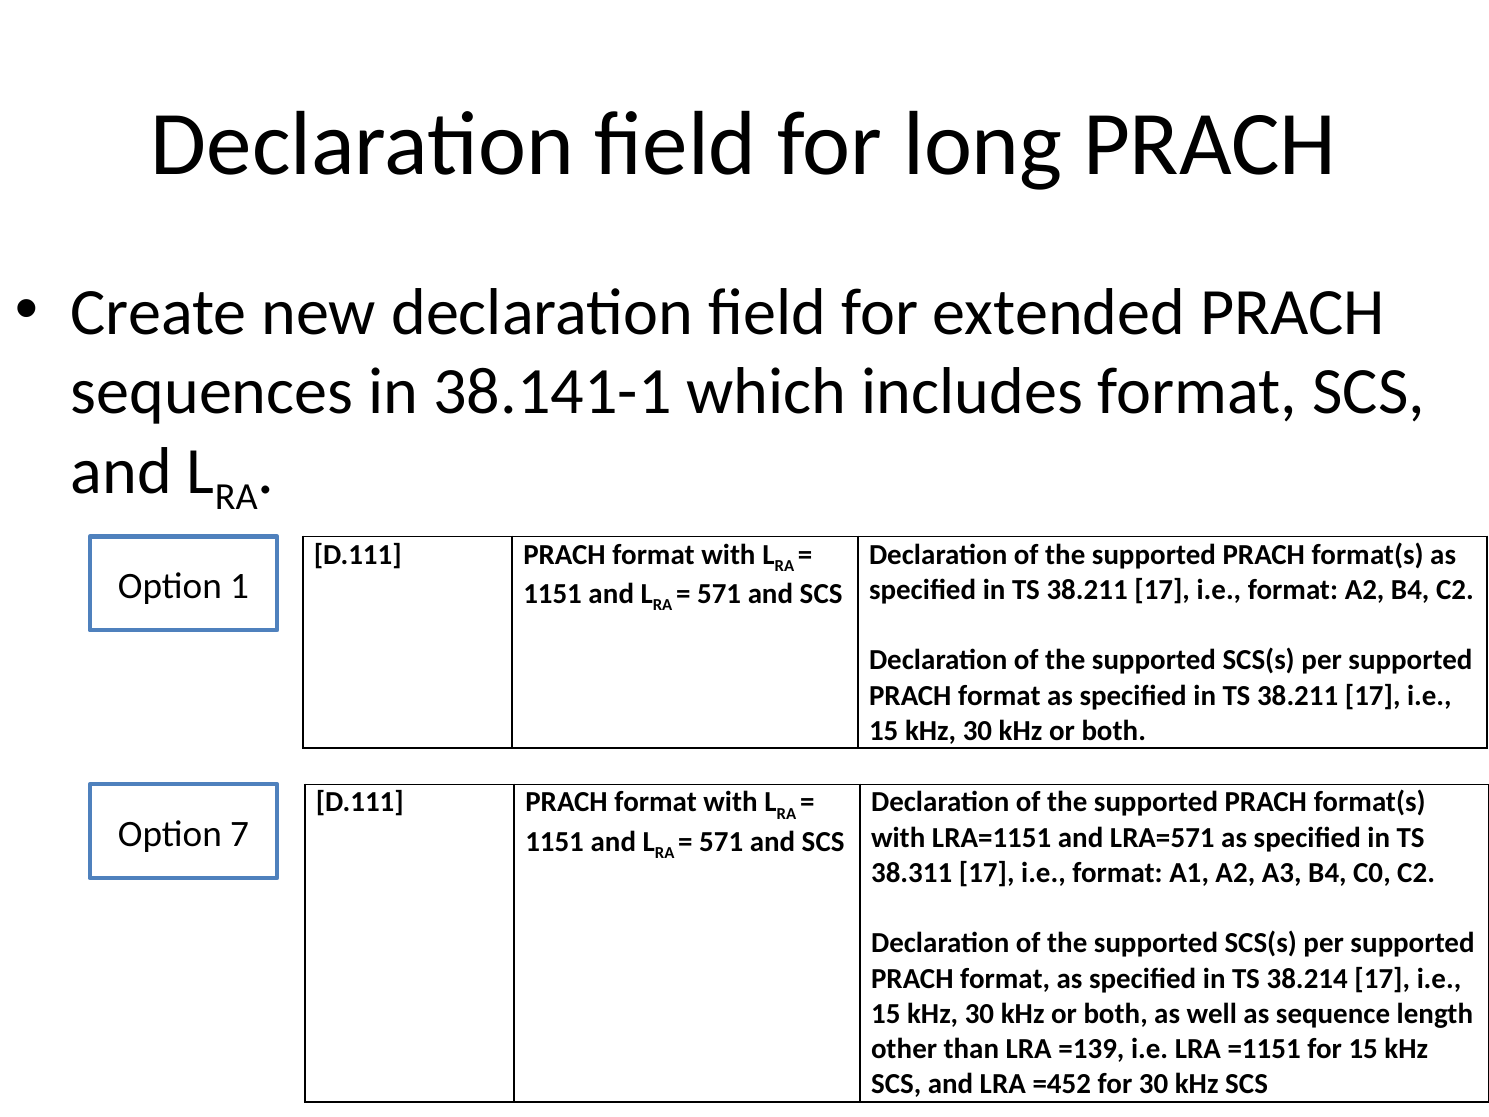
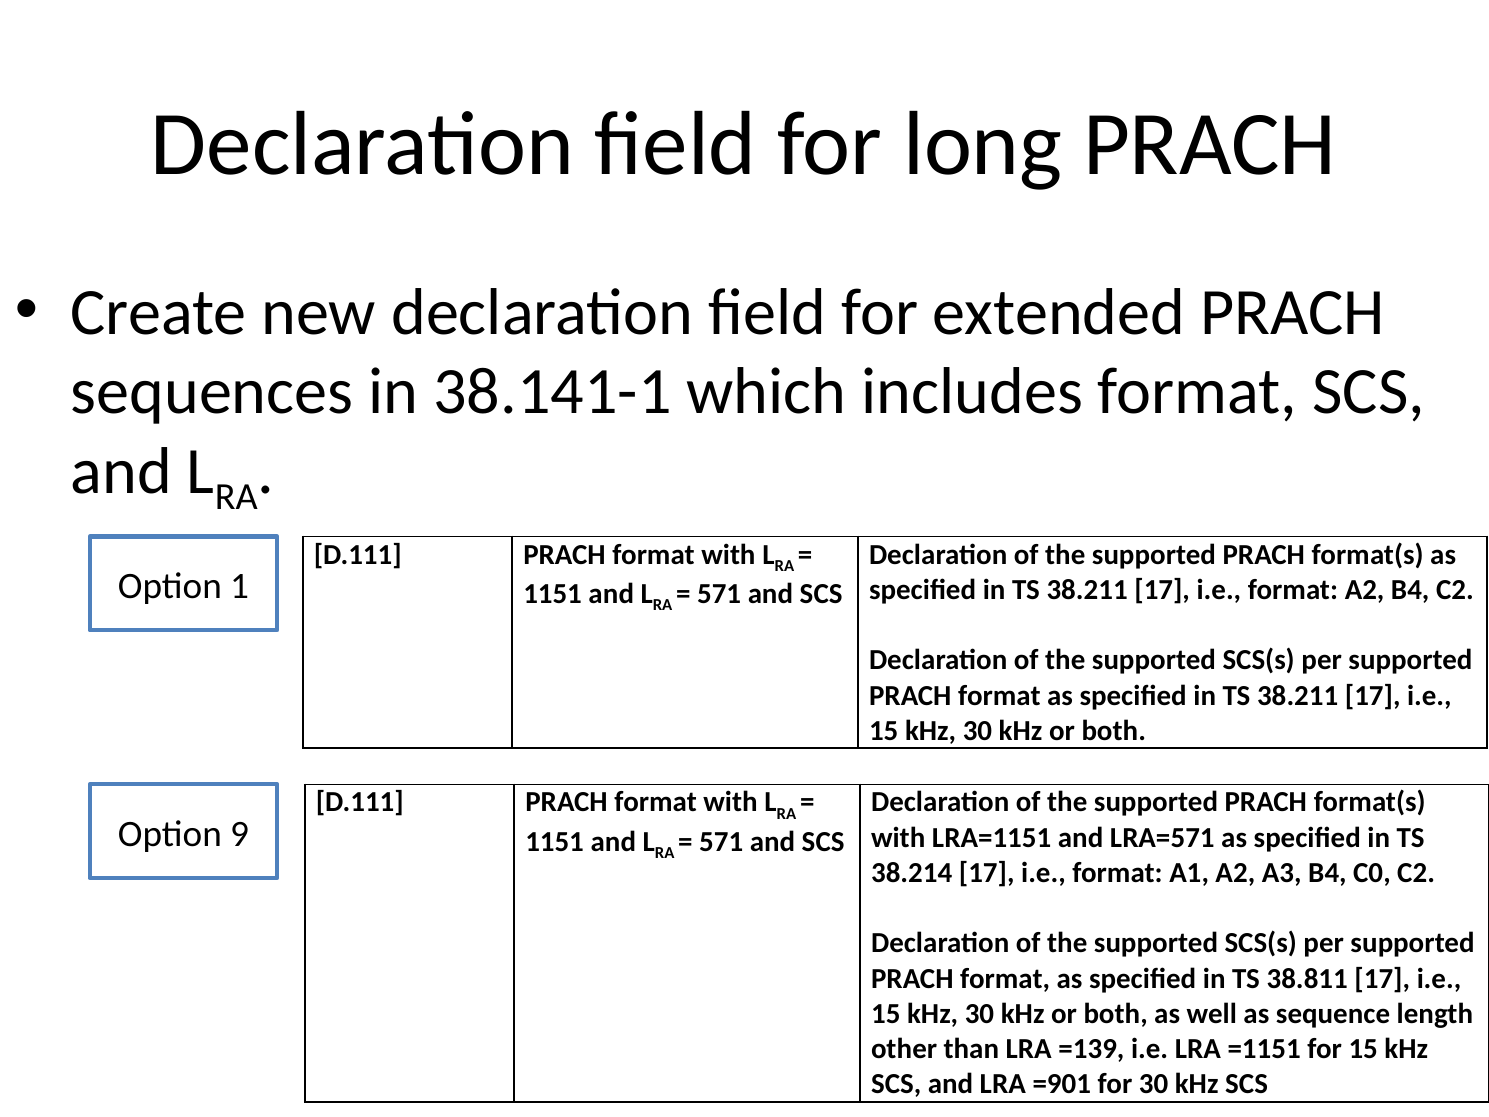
7: 7 -> 9 (239, 834)
38.311: 38.311 -> 38.214 (912, 873)
38.214: 38.214 -> 38.811 (1307, 978)
=452: =452 -> =901 (1062, 1084)
